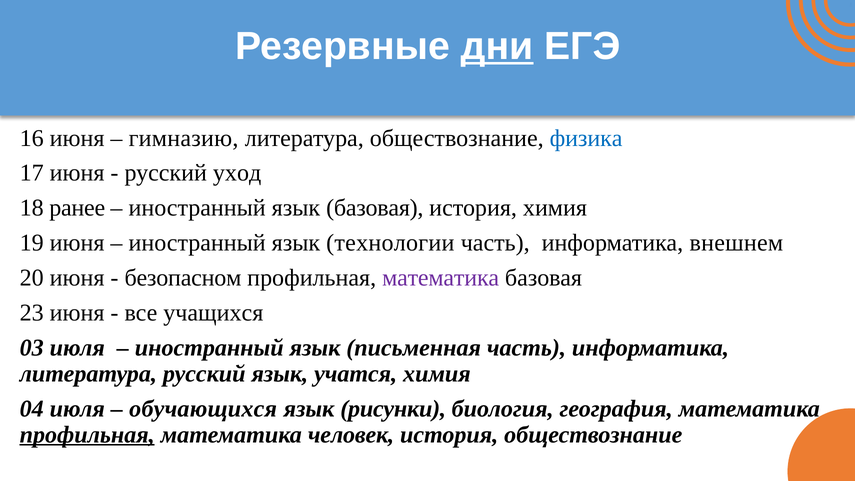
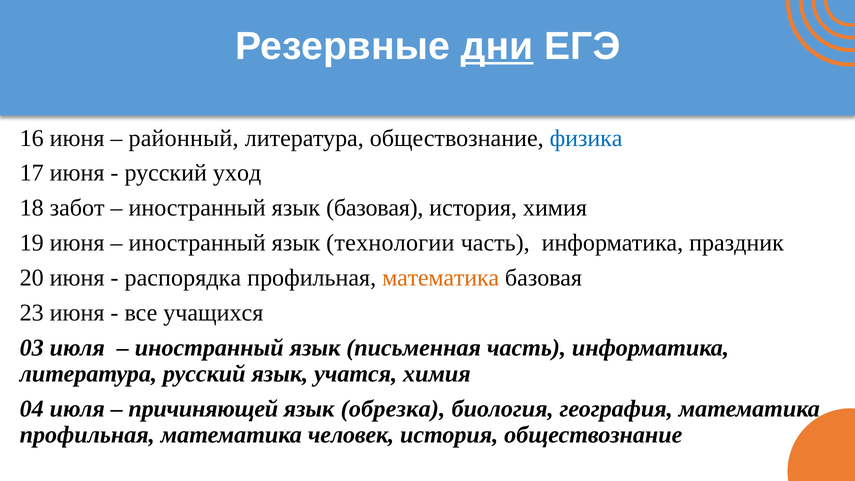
гимназию: гимназию -> районный (184, 138)
ранее: ранее -> забот (77, 208)
внешнем: внешнем -> праздник (737, 243)
безопасном: безопасном -> распорядка (183, 278)
математика colour: purple -> orange (441, 278)
обучающихся: обучающихся -> причиняющей (203, 409)
рисунки: рисунки -> обрезка (393, 409)
профильная underline: present -> none (87, 435)
